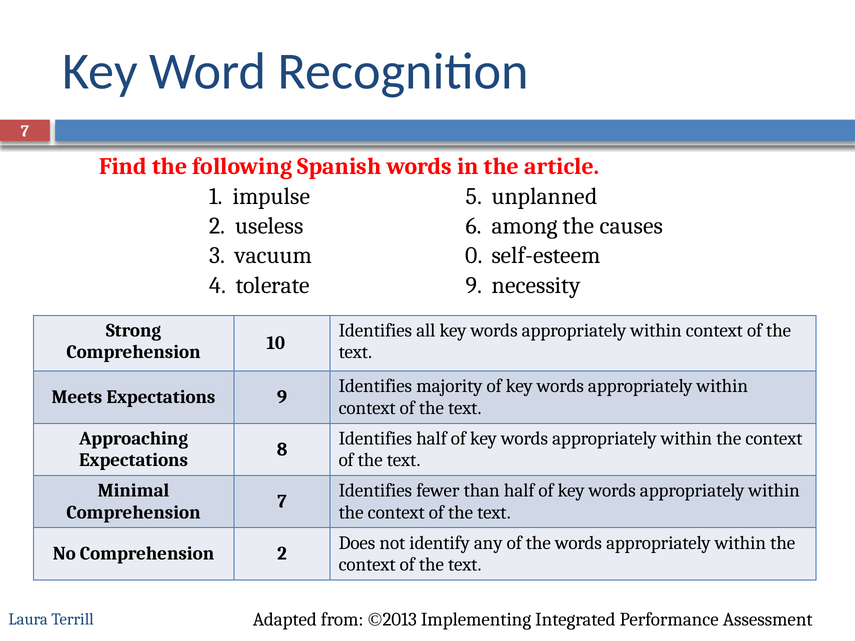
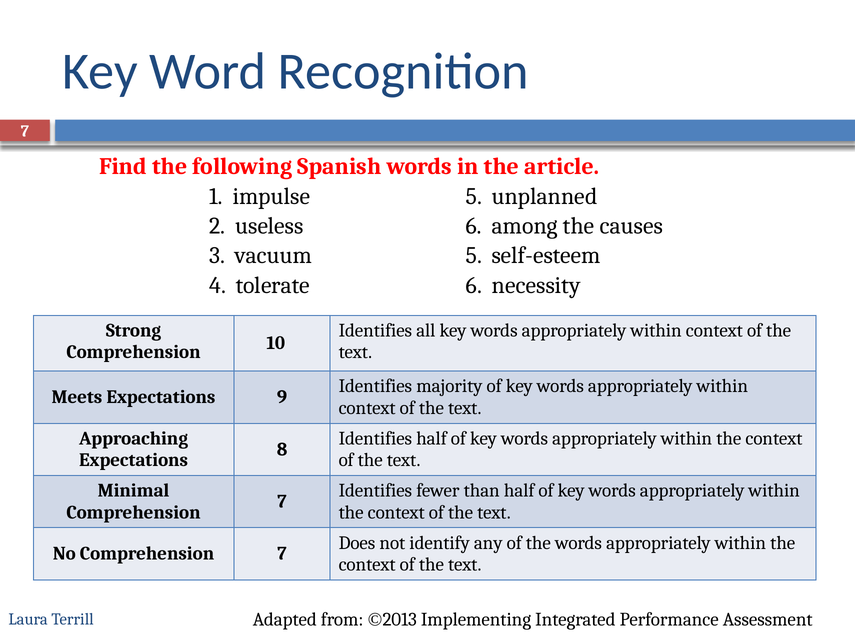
vacuum 0: 0 -> 5 (474, 256)
tolerate 9: 9 -> 6 (474, 285)
No Comprehension 2: 2 -> 7 (282, 554)
